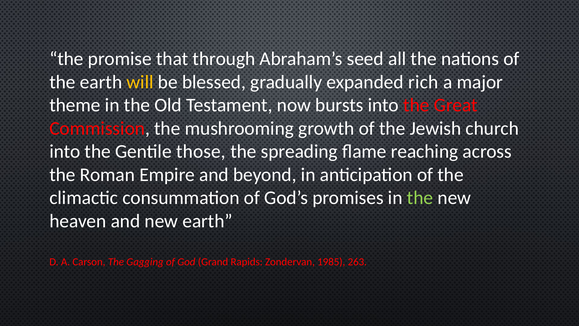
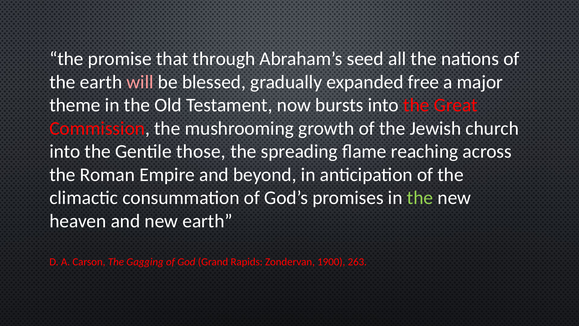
will colour: yellow -> pink (140, 82)
rich: rich -> free (423, 82)
1985: 1985 -> 1900 (331, 262)
